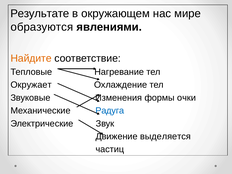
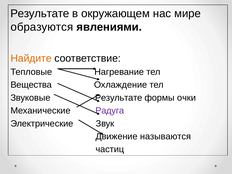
Окружает: Окружает -> Вещества (31, 85)
Звуковые Изменения: Изменения -> Результате (119, 98)
Радуга colour: blue -> purple (110, 111)
выделяется: выделяется -> называются (165, 136)
